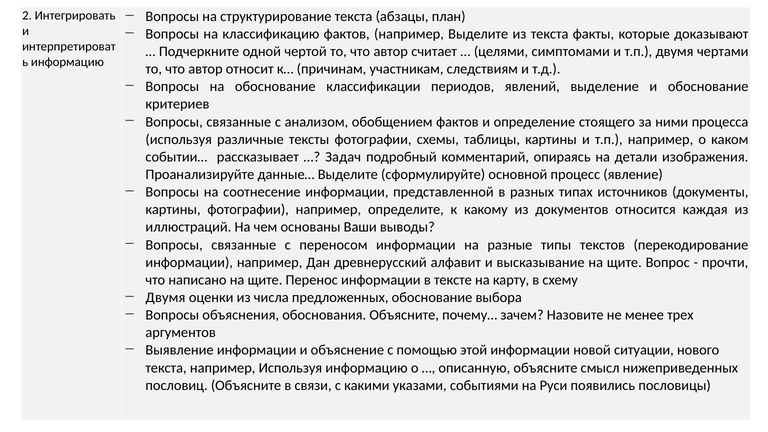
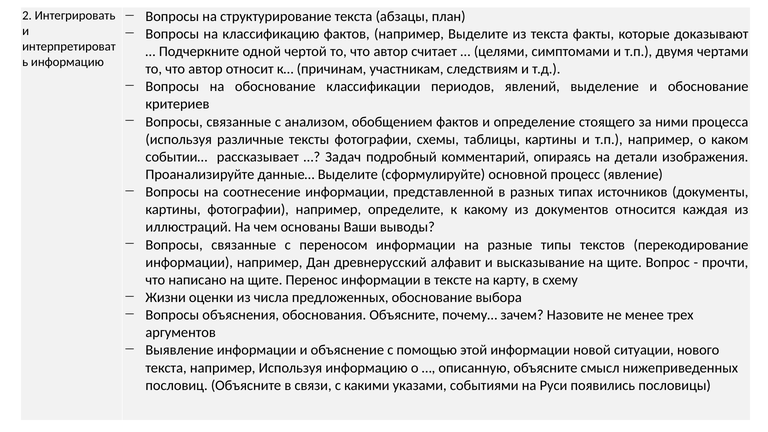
Двумя: Двумя -> Жизни (166, 298)
